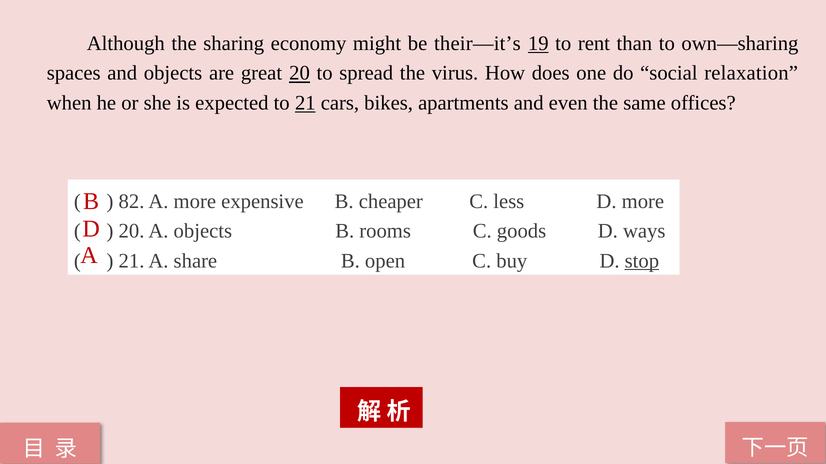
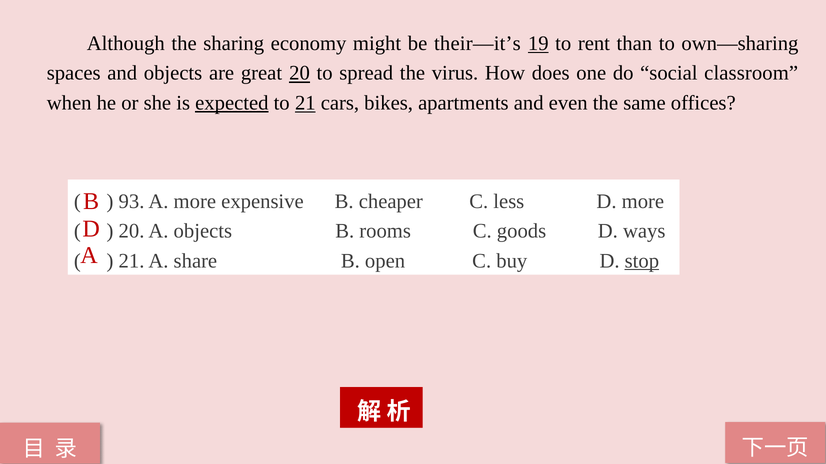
relaxation: relaxation -> classroom (751, 73)
expected underline: none -> present (232, 103)
82: 82 -> 93 (132, 202)
